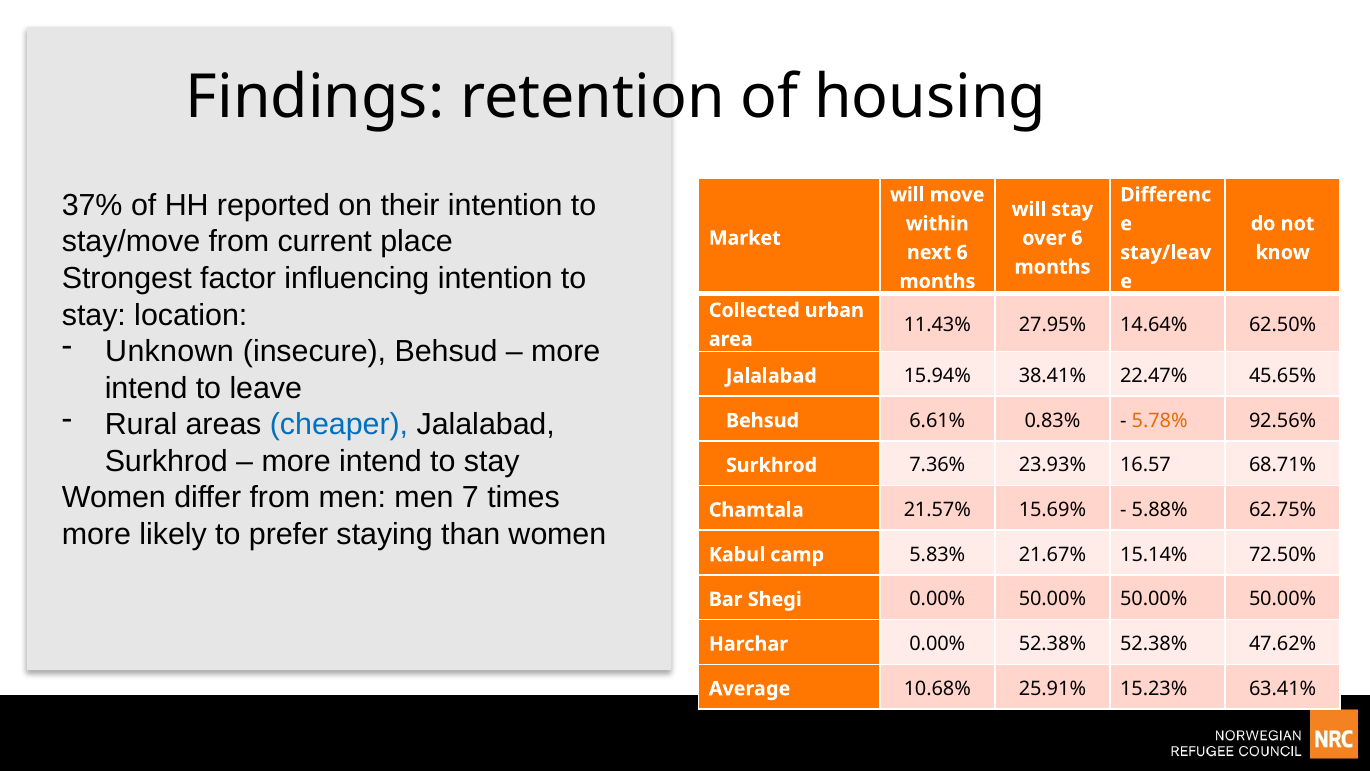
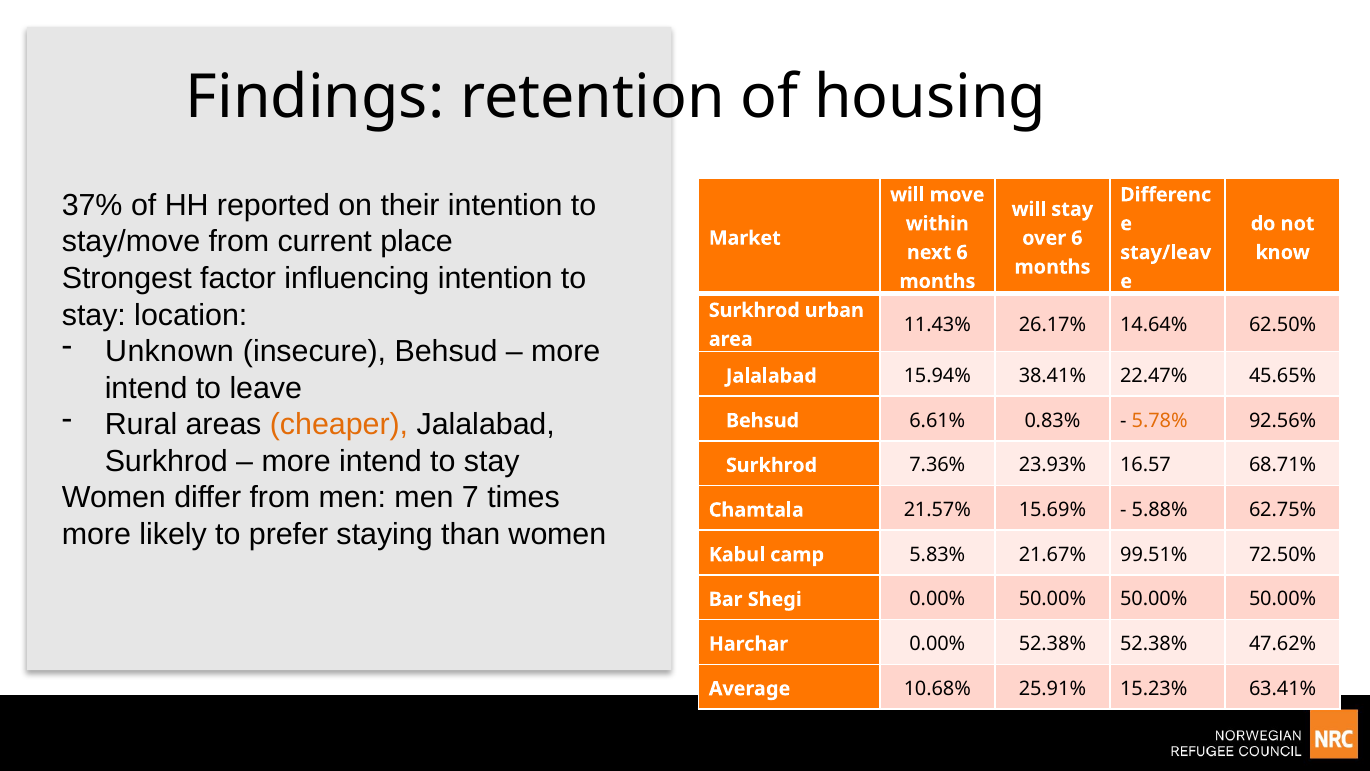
Collected: Collected -> Surkhrod (754, 310)
27.95%: 27.95% -> 26.17% (1053, 325)
cheaper colour: blue -> orange (339, 424)
15.14%: 15.14% -> 99.51% (1154, 554)
